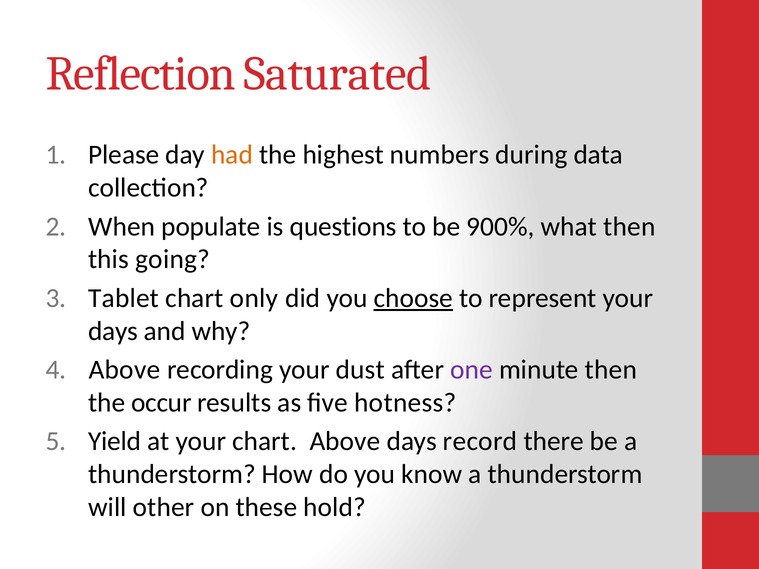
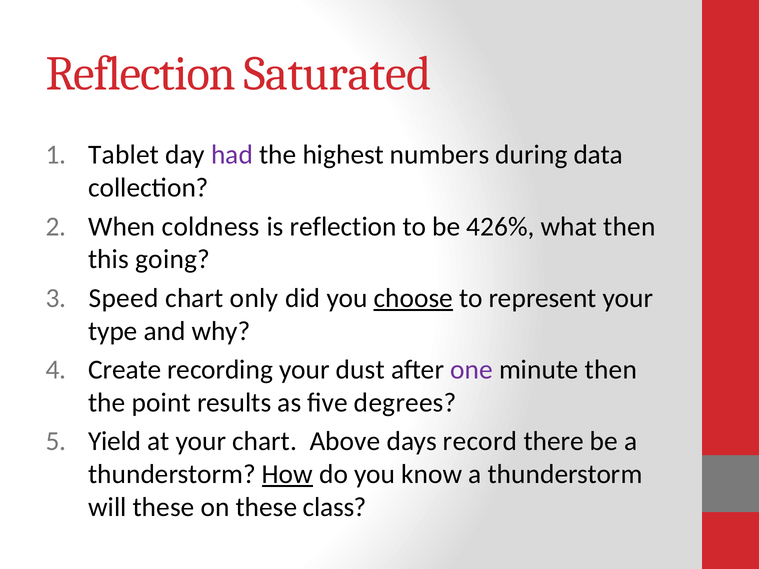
Please: Please -> Tablet (124, 155)
had colour: orange -> purple (232, 155)
populate: populate -> coldness (211, 227)
is questions: questions -> reflection (343, 227)
900%: 900% -> 426% (501, 227)
Tablet: Tablet -> Speed (124, 298)
days: days -> type (113, 331)
Above: Above -> Create (125, 370)
occur: occur -> point (161, 403)
hotness: hotness -> degrees (405, 403)
How underline: none -> present (287, 474)
will other: other -> these (164, 507)
hold: hold -> class (335, 507)
